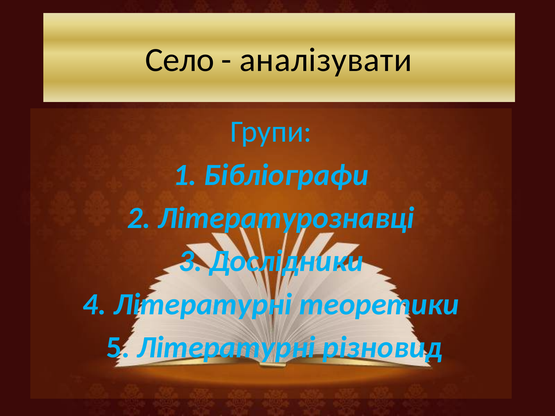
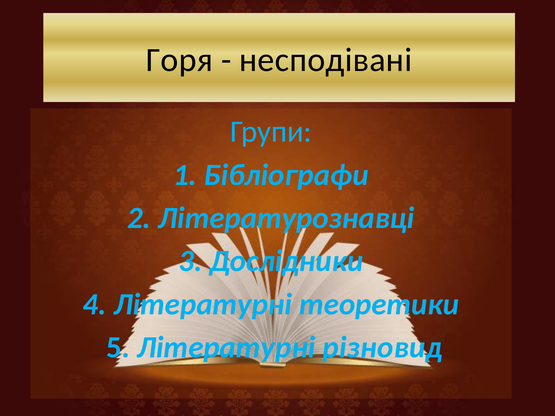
Село: Село -> Горя (179, 60)
аналізувати: аналізувати -> несподiванi (326, 60)
